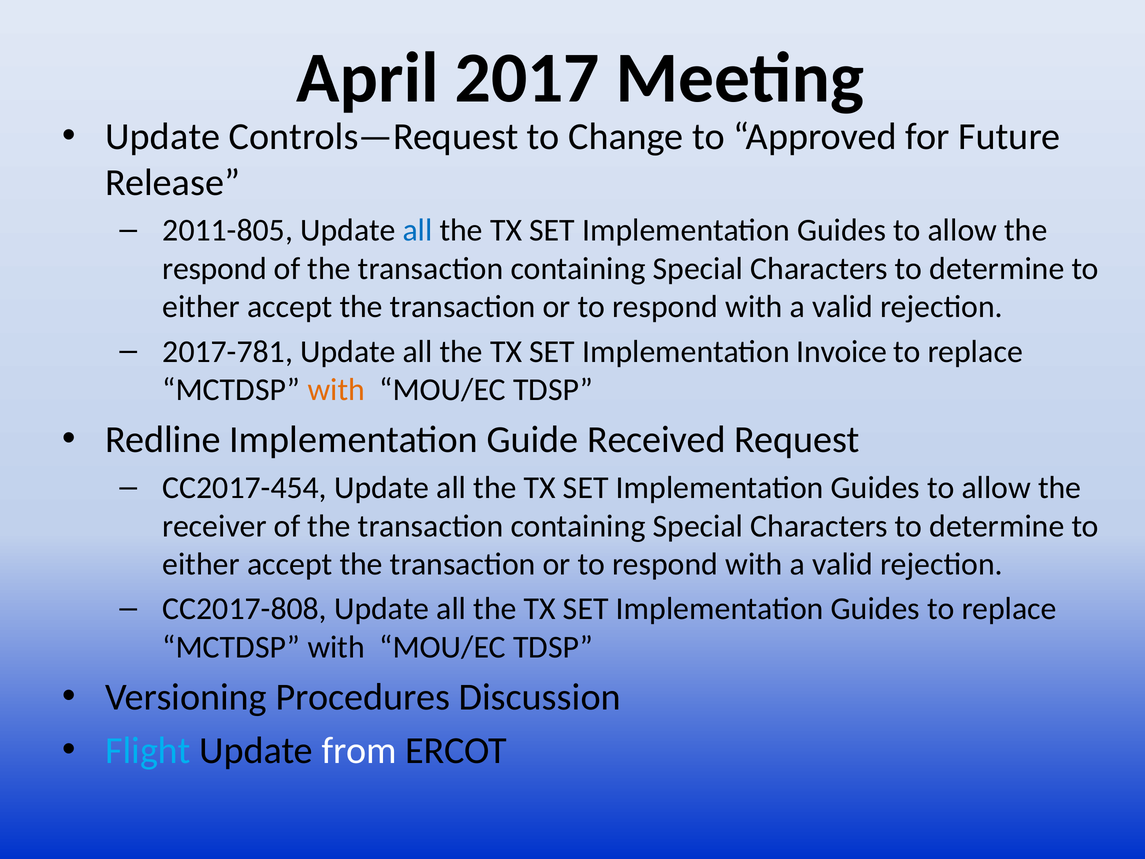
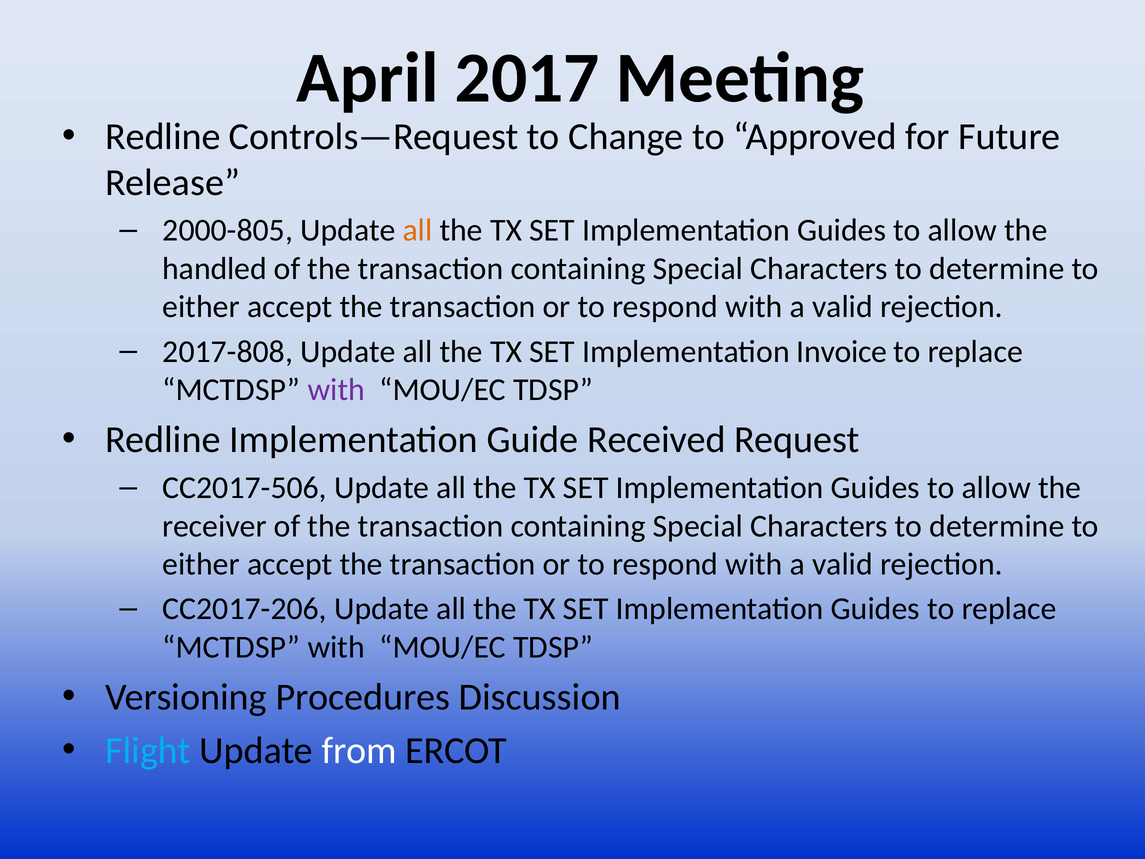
Update: Update -> Redline (163, 137)
2011-805: 2011-805 -> 2000-805 (228, 230)
all colour: blue -> orange (417, 230)
respond: respond -> handled (215, 269)
2017-781: 2017-781 -> 2017-808 (228, 351)
with colour: orange -> purple (336, 390)
CC2017-454: CC2017-454 -> CC2017-506 (245, 488)
CC2017-808: CC2017-808 -> CC2017-206 (245, 609)
